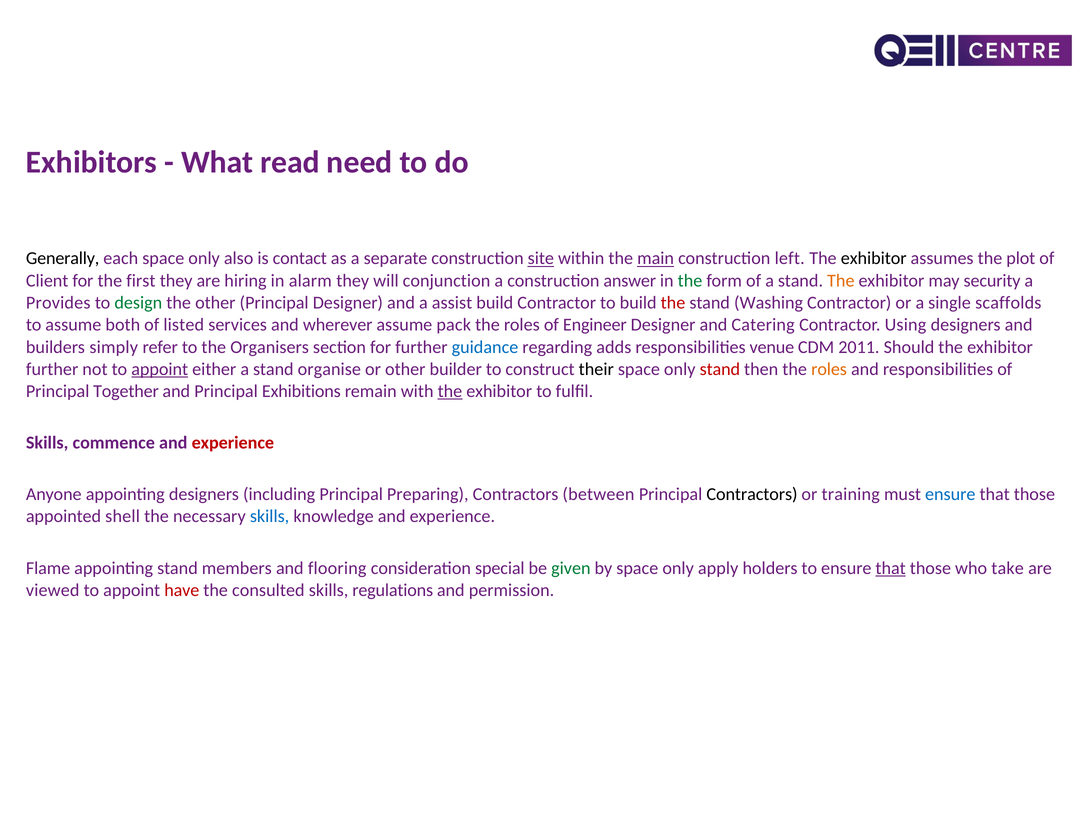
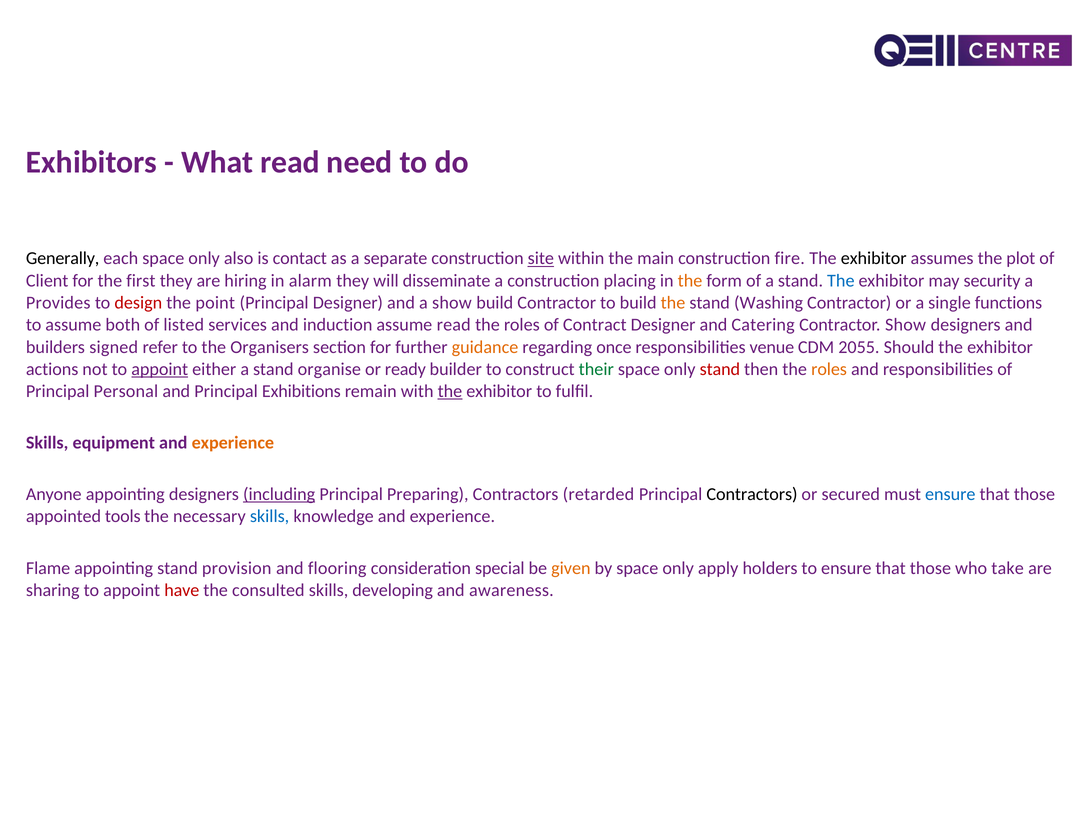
main underline: present -> none (656, 259)
left: left -> fire (790, 259)
conjunction: conjunction -> disseminate (447, 281)
answer: answer -> placing (630, 281)
the colour: green -> orange (690, 281)
The colour: orange -> blue (841, 281)
design colour: green -> red (138, 303)
the other: other -> point (215, 303)
a assist: assist -> show (452, 303)
the colour: red -> orange (673, 303)
scaffolds: scaffolds -> functions (1008, 303)
wherever: wherever -> induction (338, 325)
assume pack: pack -> read (454, 325)
Engineer: Engineer -> Contract (595, 325)
Contractor Using: Using -> Show (906, 325)
simply: simply -> signed (114, 347)
guidance colour: blue -> orange (485, 347)
adds: adds -> once (614, 347)
2011: 2011 -> 2055 (859, 347)
further: further -> actions (52, 369)
or other: other -> ready (405, 369)
their colour: black -> green (596, 369)
Together: Together -> Personal (126, 392)
commence: commence -> equipment (114, 443)
experience colour: red -> orange (233, 443)
including underline: none -> present (279, 495)
between: between -> retarded (598, 495)
training: training -> secured (851, 495)
shell: shell -> tools (123, 517)
members: members -> provision (237, 568)
given colour: green -> orange (571, 568)
that underline: present -> none (891, 568)
viewed: viewed -> sharing (53, 591)
regulations: regulations -> developing (393, 591)
permission: permission -> awareness (511, 591)
